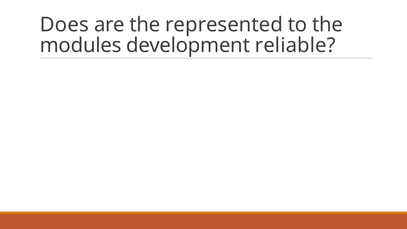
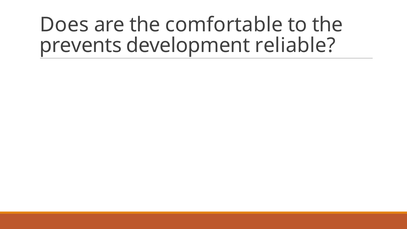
represented: represented -> comfortable (224, 25)
modules: modules -> prevents (81, 46)
